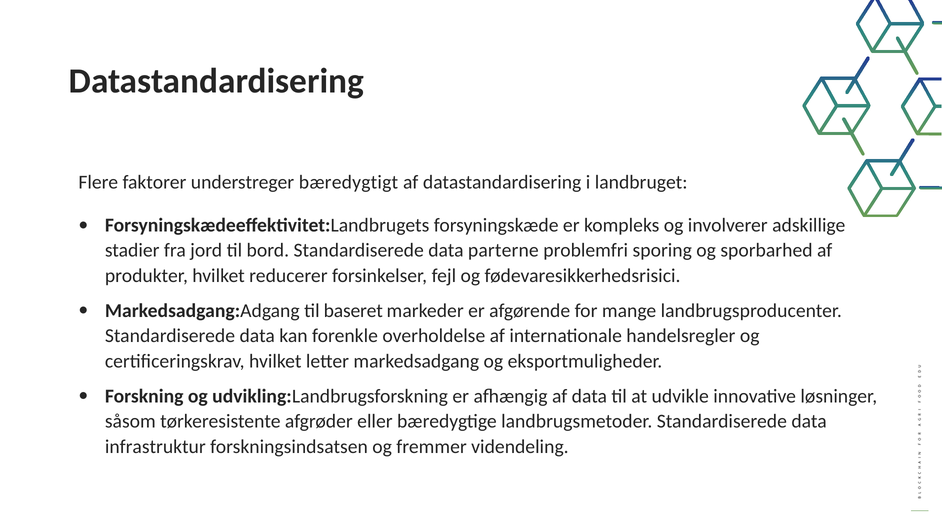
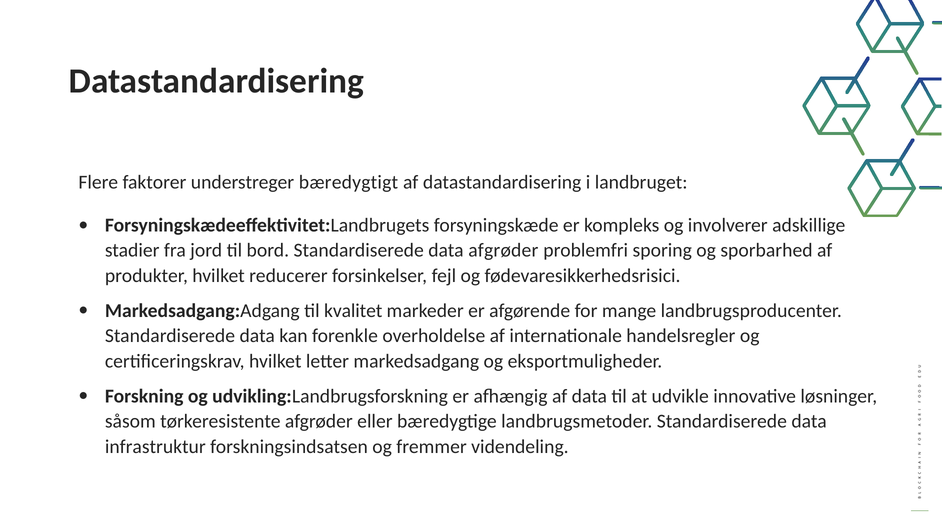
data parterne: parterne -> afgrøder (503, 250)
baseret: baseret -> kvalitet (353, 311)
